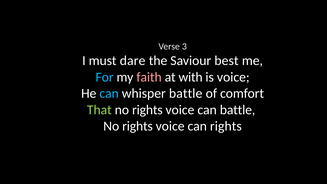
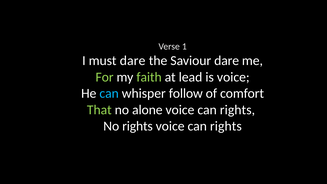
3: 3 -> 1 (184, 46)
Saviour best: best -> dare (227, 61)
For colour: light blue -> light green (105, 77)
faith colour: pink -> light green (149, 77)
with: with -> lead (191, 77)
whisper battle: battle -> follow (186, 93)
rights: rights -> alone (147, 110)
battle: battle -> rights (237, 110)
